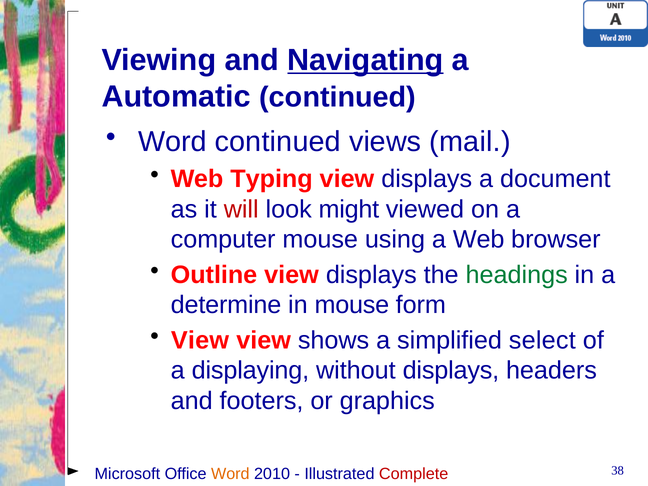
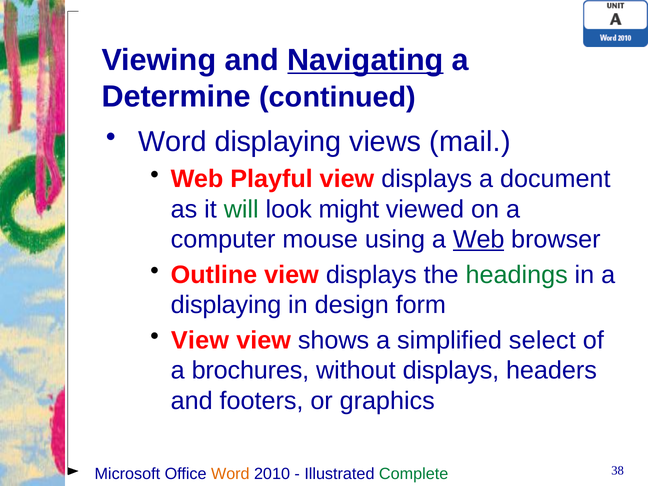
Automatic: Automatic -> Determine (176, 97)
Word continued: continued -> displaying (278, 142)
Typing: Typing -> Playful (272, 179)
will colour: red -> green (241, 209)
Web underline: none -> present (479, 240)
determine: determine -> displaying (226, 305)
in mouse: mouse -> design (352, 305)
displaying: displaying -> brochures (250, 371)
Complete colour: red -> green (414, 474)
